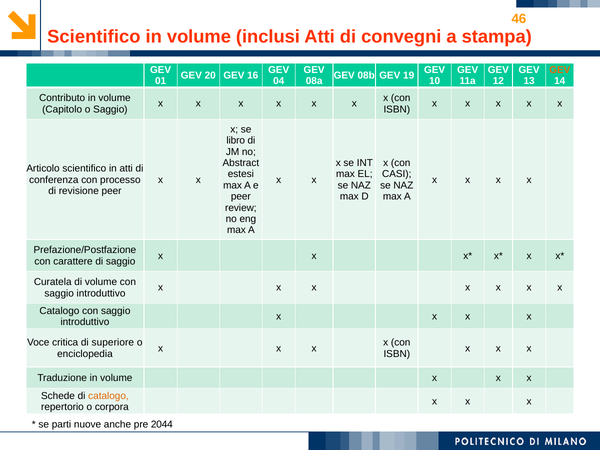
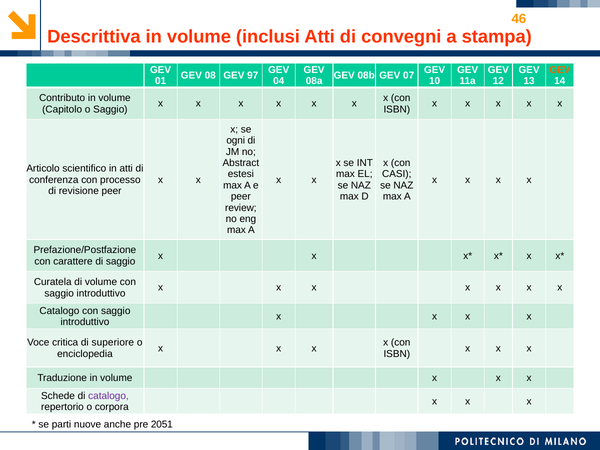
Scientifico: Scientifico -> Descrittiva (94, 37)
20: 20 -> 08 (210, 76)
16: 16 -> 97 (253, 76)
19: 19 -> 07 (409, 76)
libro: libro -> ogni (236, 141)
catalogo colour: orange -> purple (108, 396)
2044: 2044 -> 2051 (162, 424)
